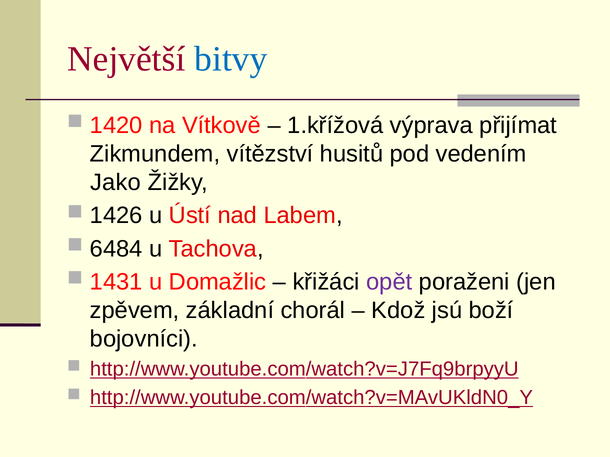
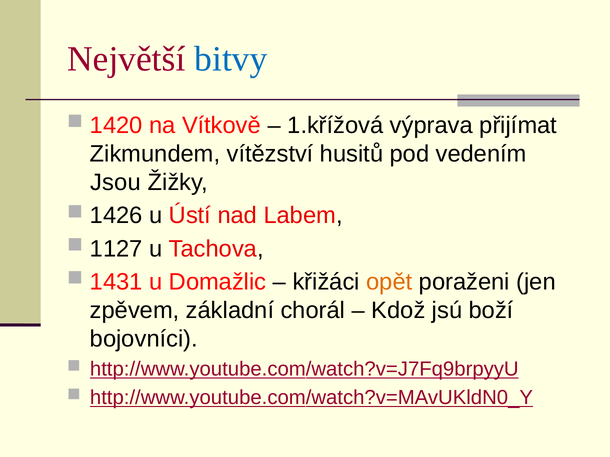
Jako: Jako -> Jsou (116, 183)
6484: 6484 -> 1127 (116, 249)
opět colour: purple -> orange (389, 282)
